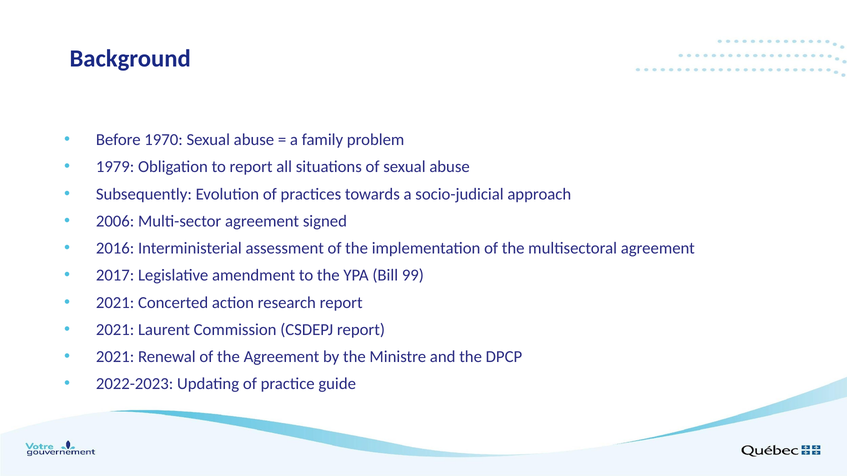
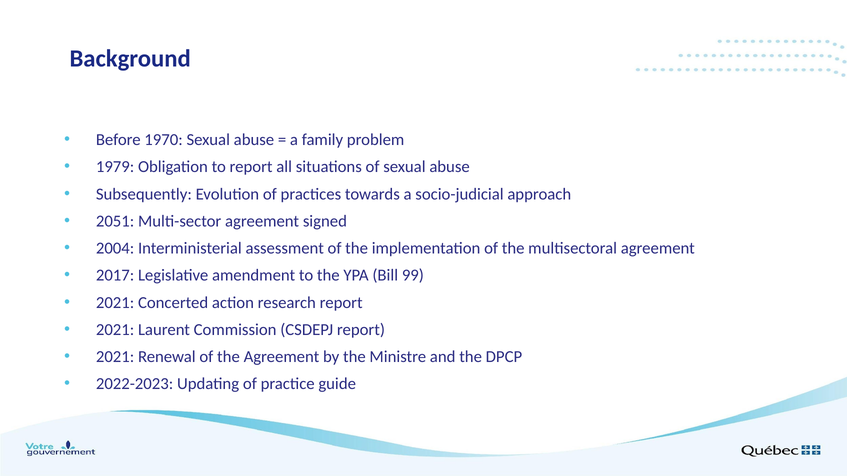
2006: 2006 -> 2051 (115, 221)
2016: 2016 -> 2004 (115, 248)
